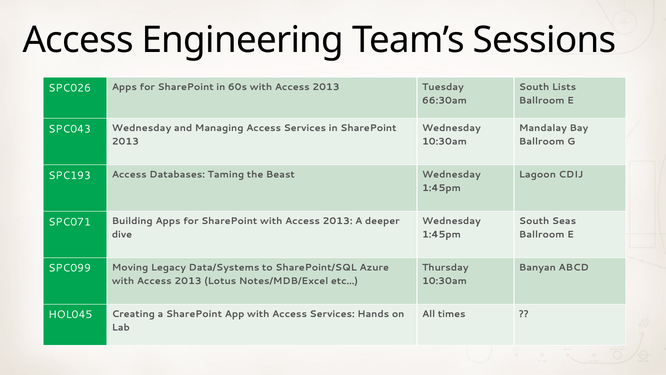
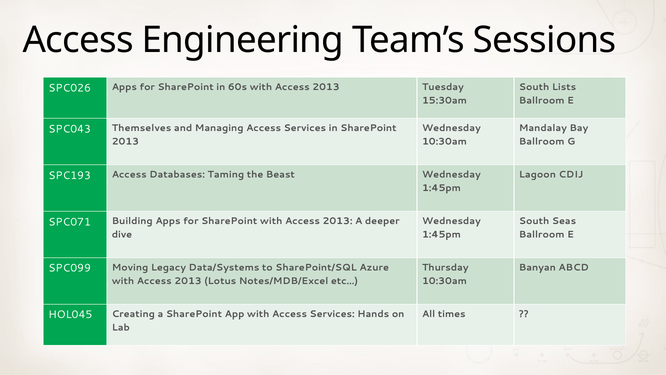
66:30am: 66:30am -> 15:30am (444, 100)
SPC043 Wednesday: Wednesday -> Themselves (142, 128)
